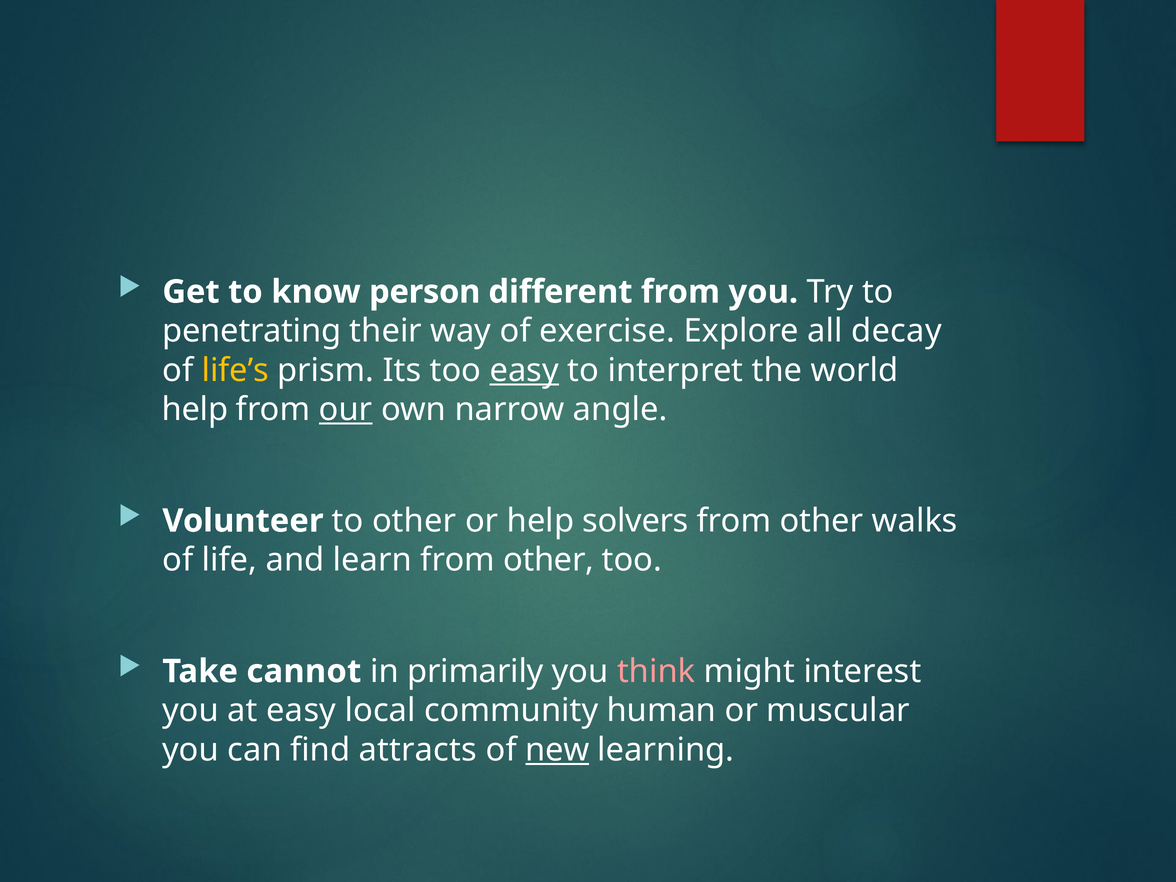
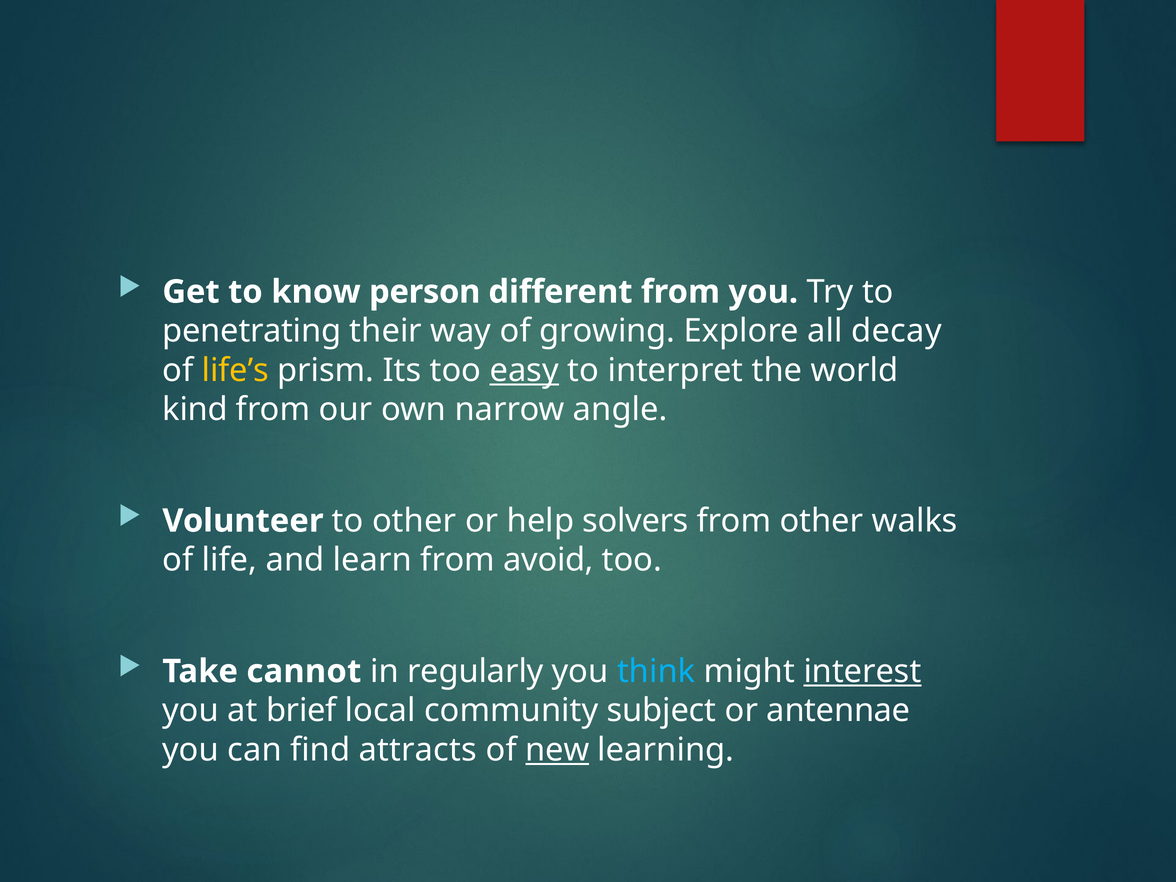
exercise: exercise -> growing (607, 331)
help: help -> kind (195, 410)
our underline: present -> none (346, 410)
learn from other: other -> avoid (549, 560)
primarily: primarily -> regularly (475, 671)
think colour: pink -> light blue (656, 671)
interest underline: none -> present (862, 671)
at easy: easy -> brief (301, 711)
human: human -> subject (662, 711)
muscular: muscular -> antennae (838, 711)
